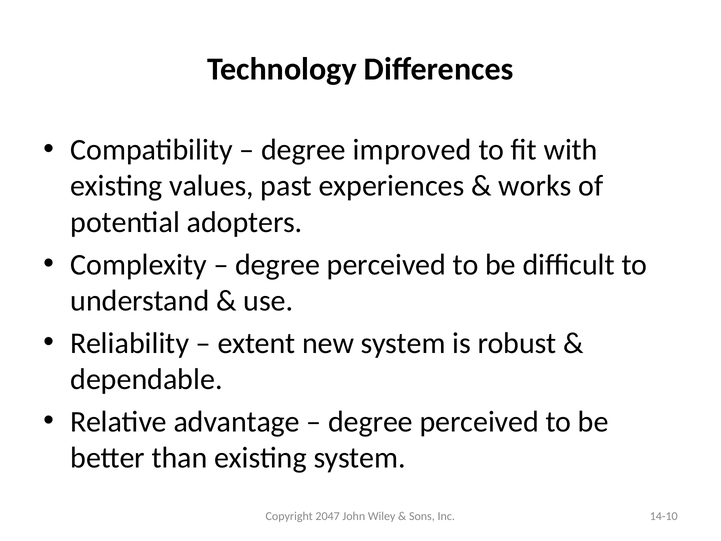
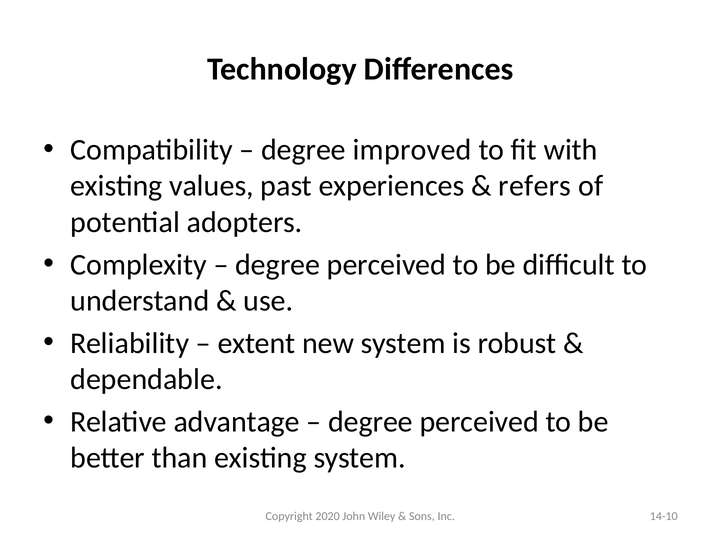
works: works -> refers (535, 186)
2047: 2047 -> 2020 (328, 516)
